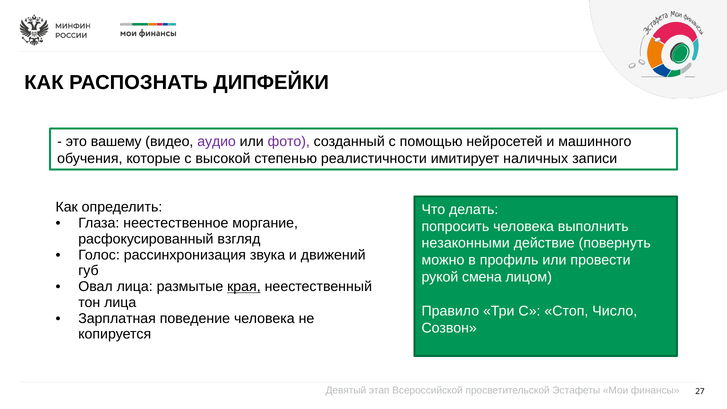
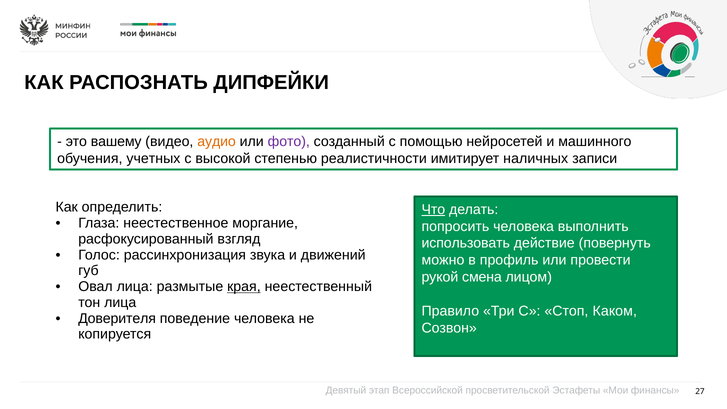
аудио colour: purple -> orange (217, 142)
которые: которые -> учетных (153, 159)
Что underline: none -> present (433, 209)
незаконными: незаконными -> использовать (466, 243)
Число: Число -> Каком (615, 311)
Зарплатная: Зарплатная -> Доверителя (117, 318)
